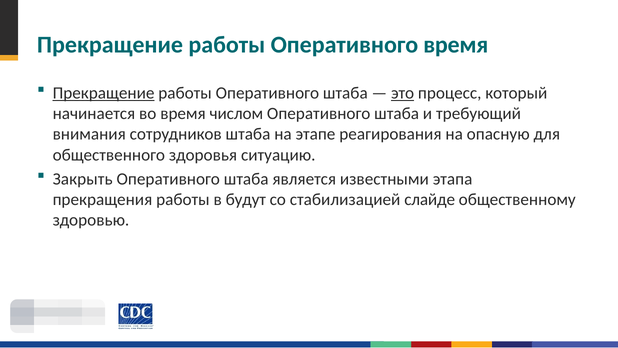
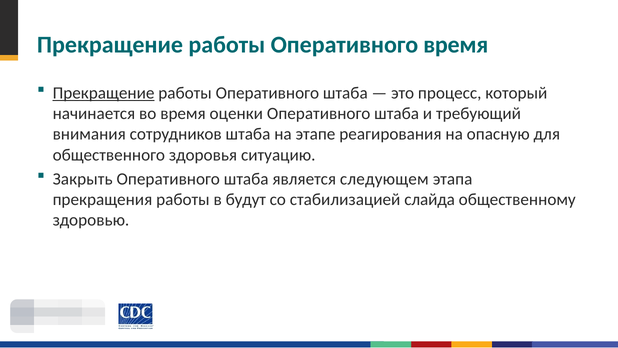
это underline: present -> none (403, 93)
числом: числом -> оценки (236, 114)
известными: известными -> следующем (384, 179)
слайде: слайде -> слайда (430, 199)
